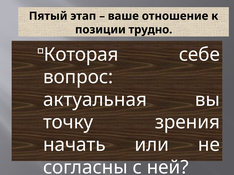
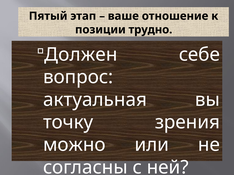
Которая: Которая -> Должен (81, 55)
начать: начать -> можно (74, 145)
